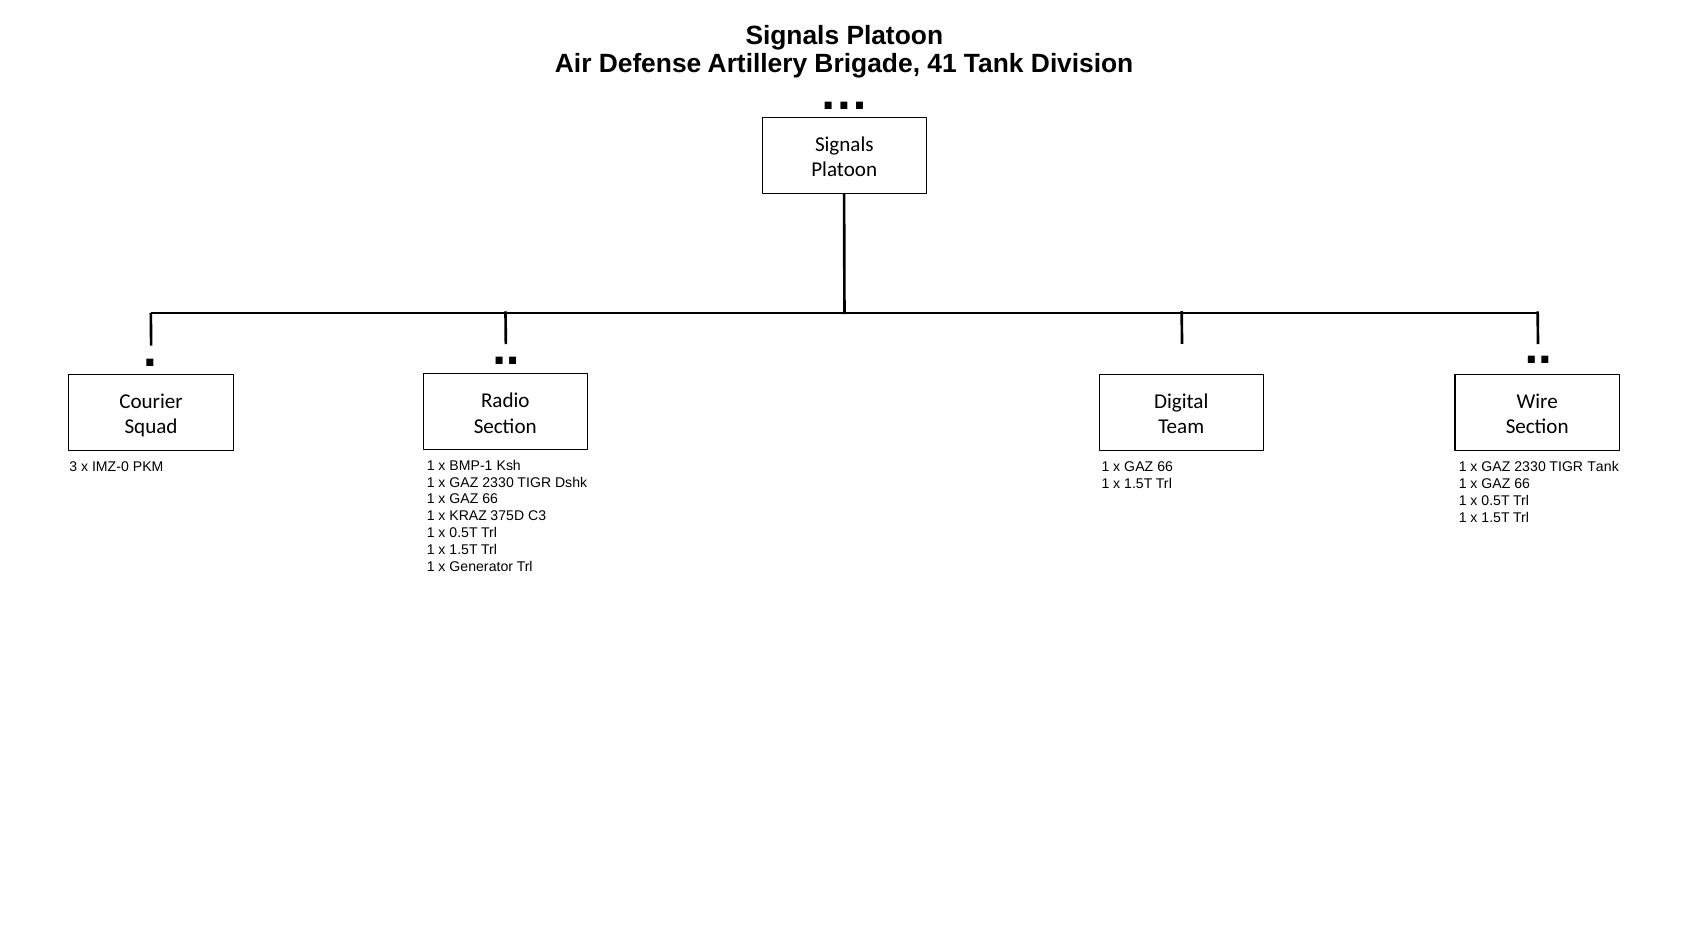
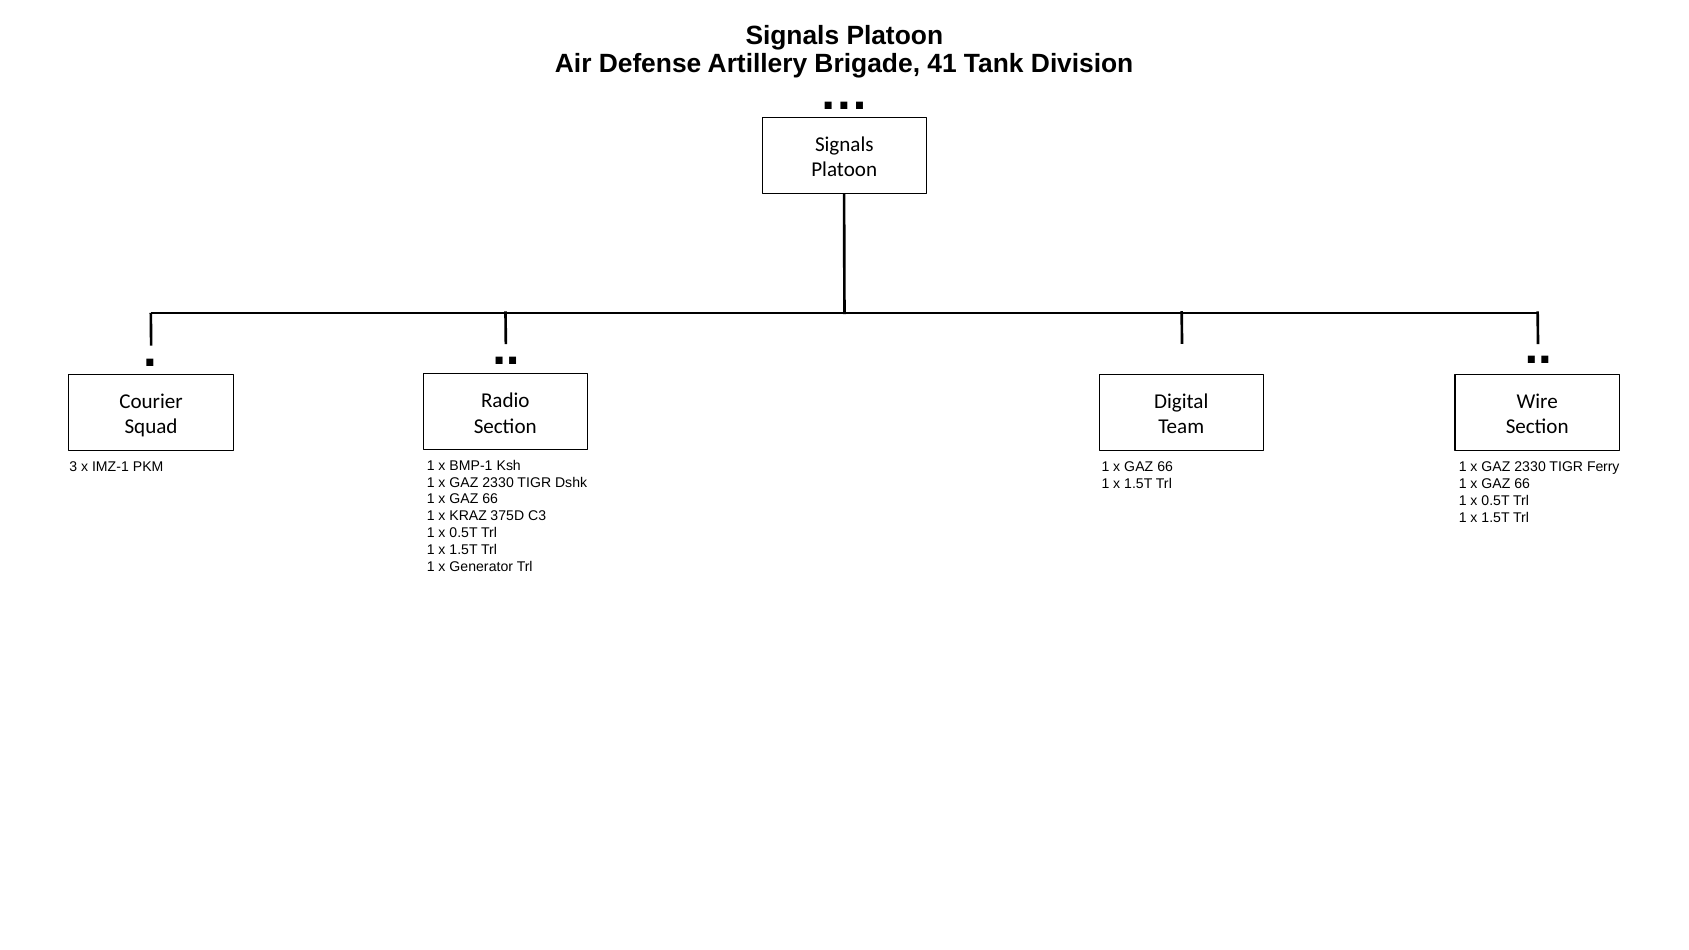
IMZ-0: IMZ-0 -> IMZ-1 (110, 467)
TIGR Tank: Tank -> Ferry (1603, 467)
